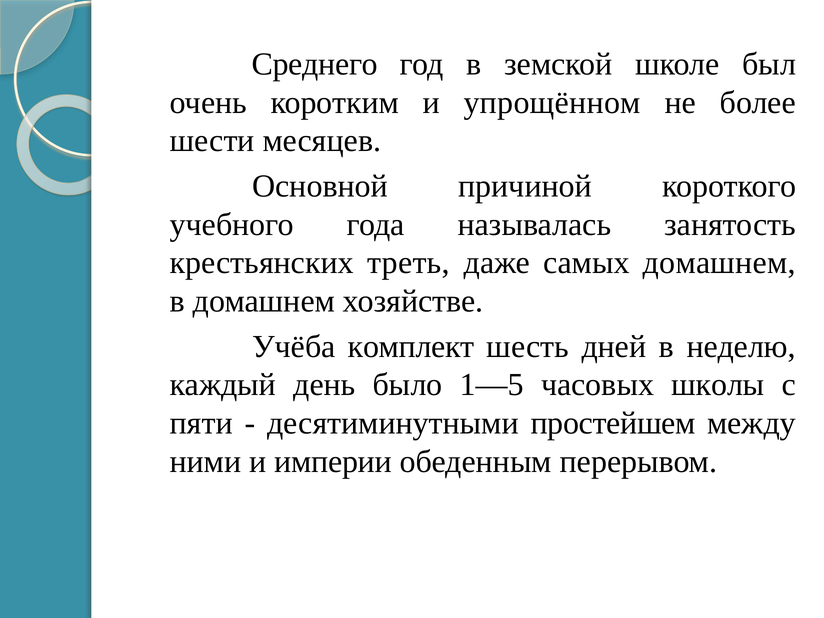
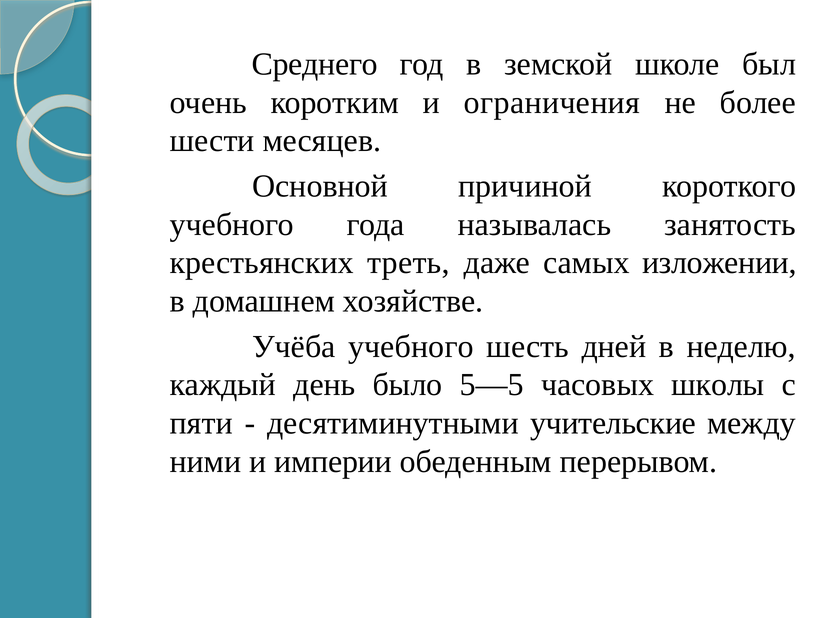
упрощённом: упрощённом -> ограничения (552, 102)
самых домашнем: домашнем -> изложении (719, 263)
Учёба комплект: комплект -> учебного (411, 347)
1—5: 1—5 -> 5—5 (492, 385)
простейшем: простейшем -> учительские (613, 423)
